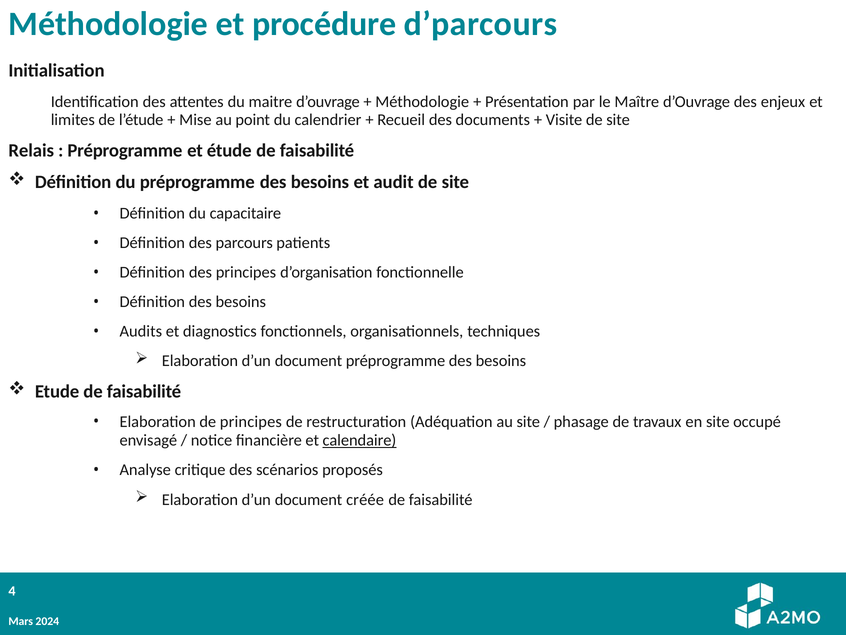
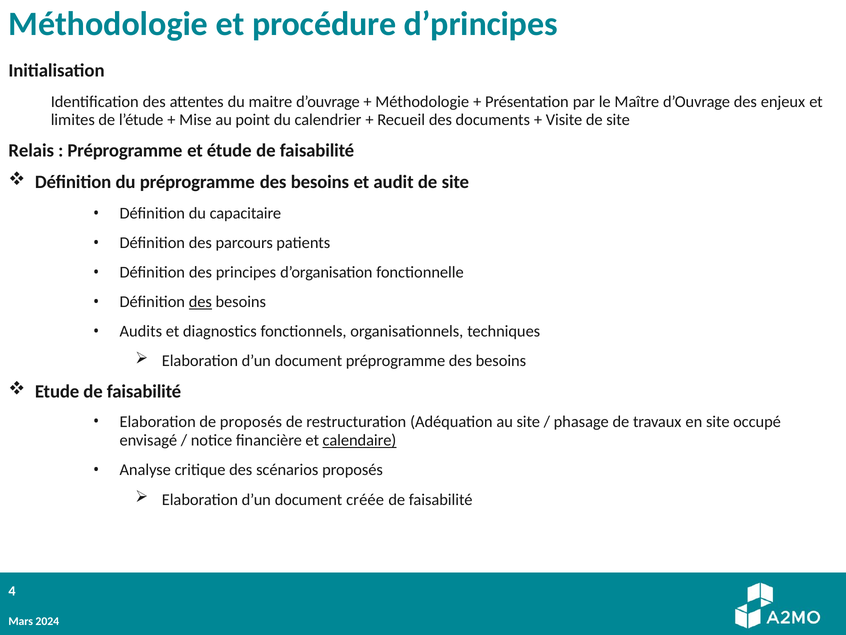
d’parcours: d’parcours -> d’principes (481, 24)
des underline: none -> present (200, 302)
de principes: principes -> proposés (251, 421)
